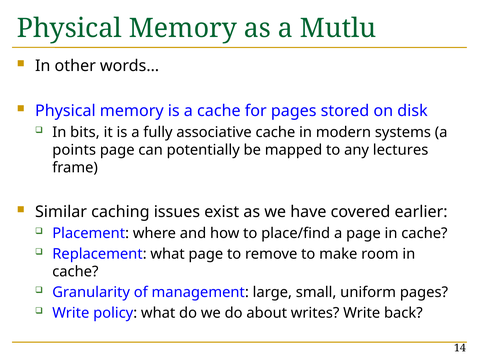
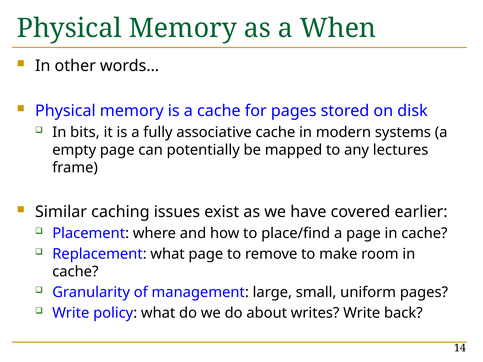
Mutlu: Mutlu -> When (338, 28)
points: points -> empty (74, 150)
